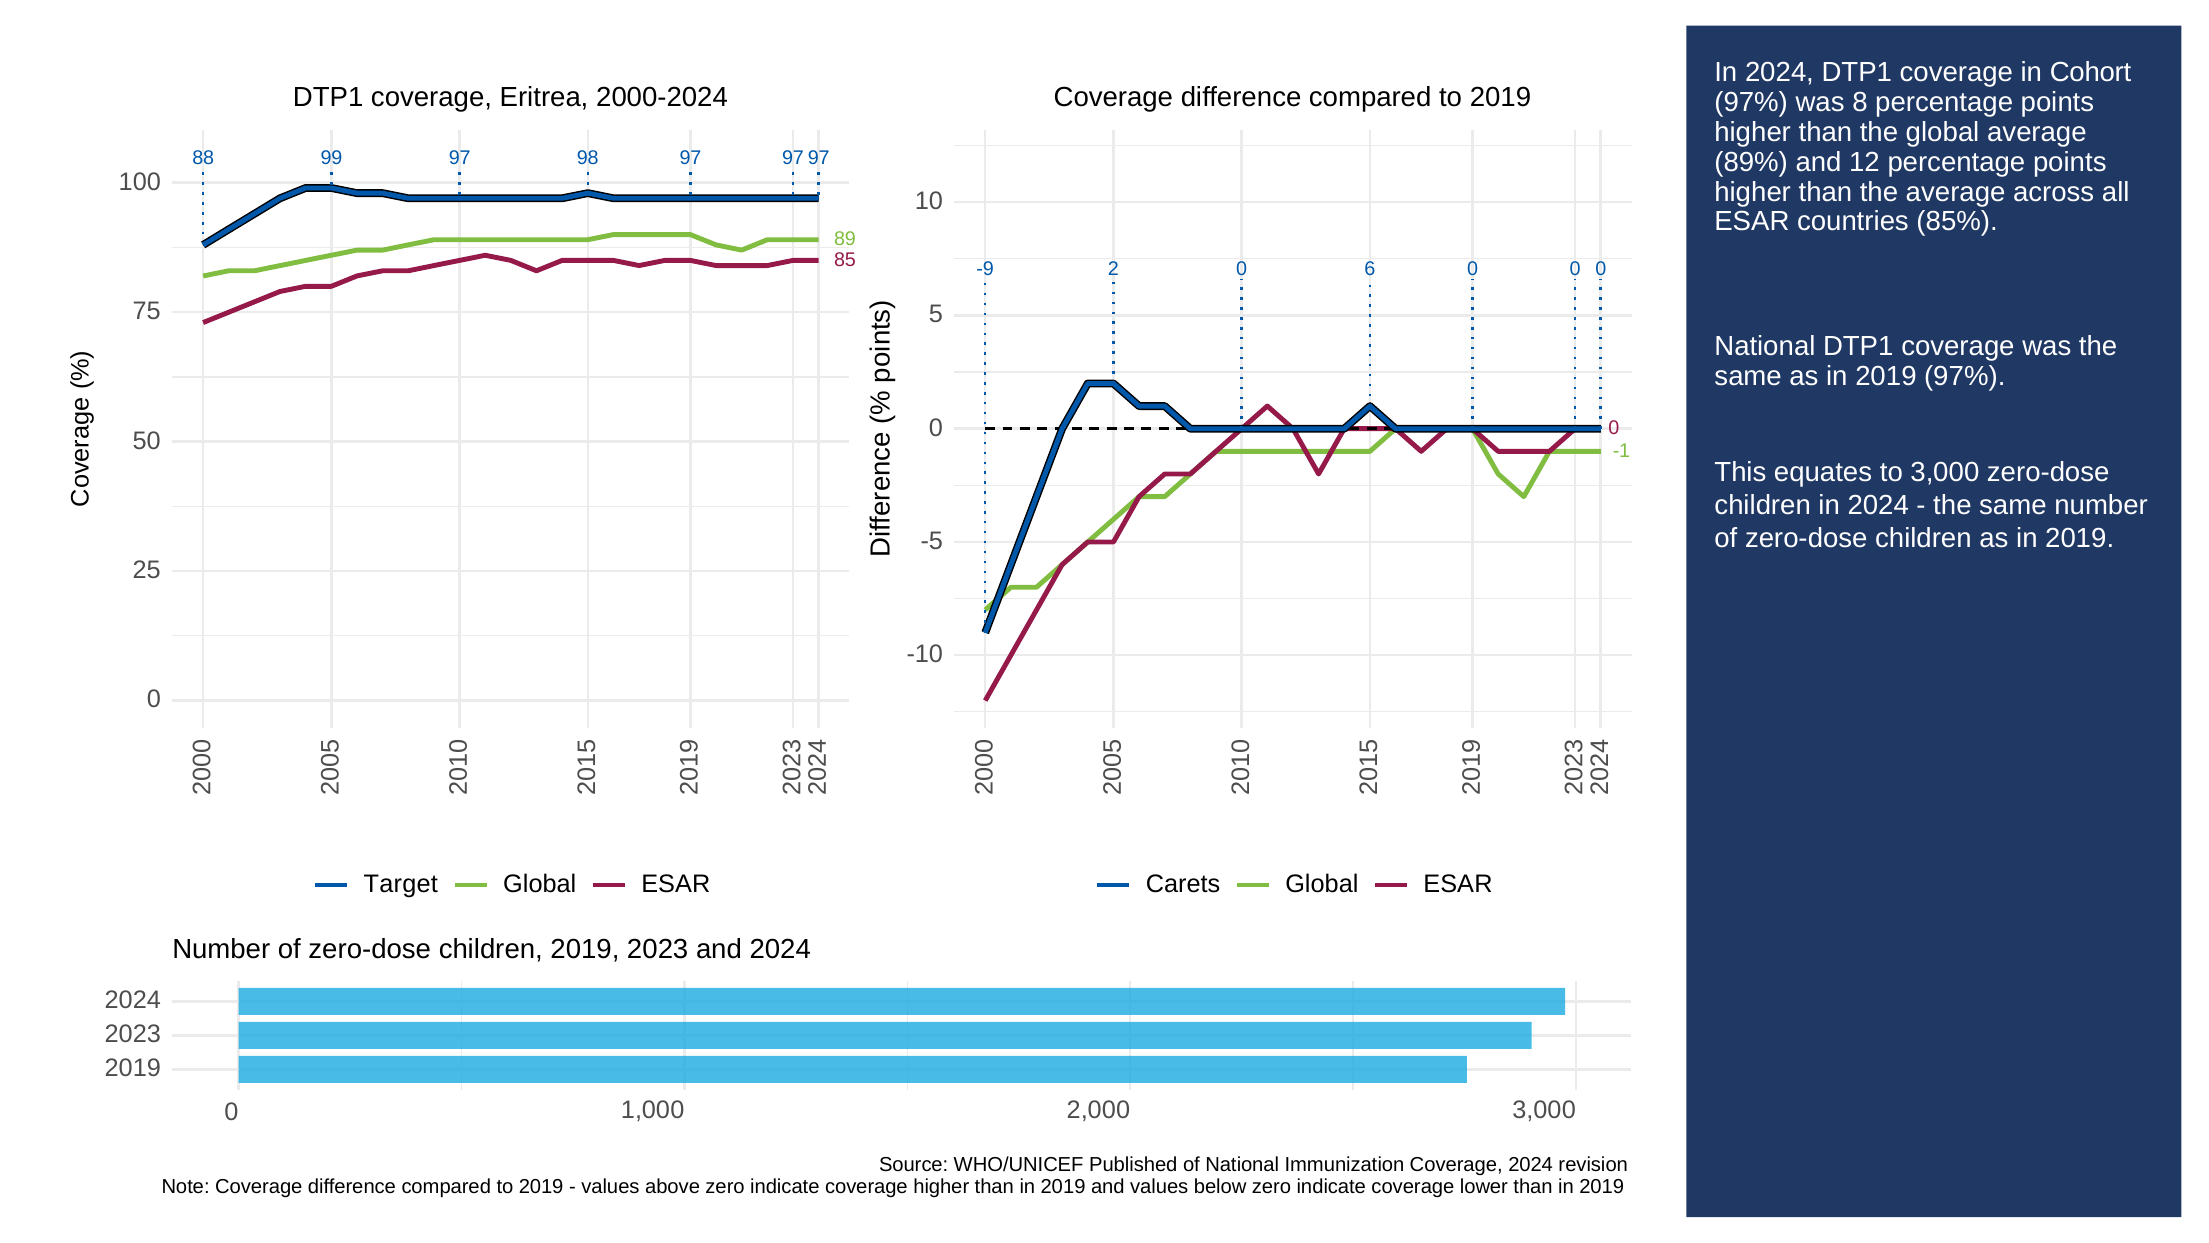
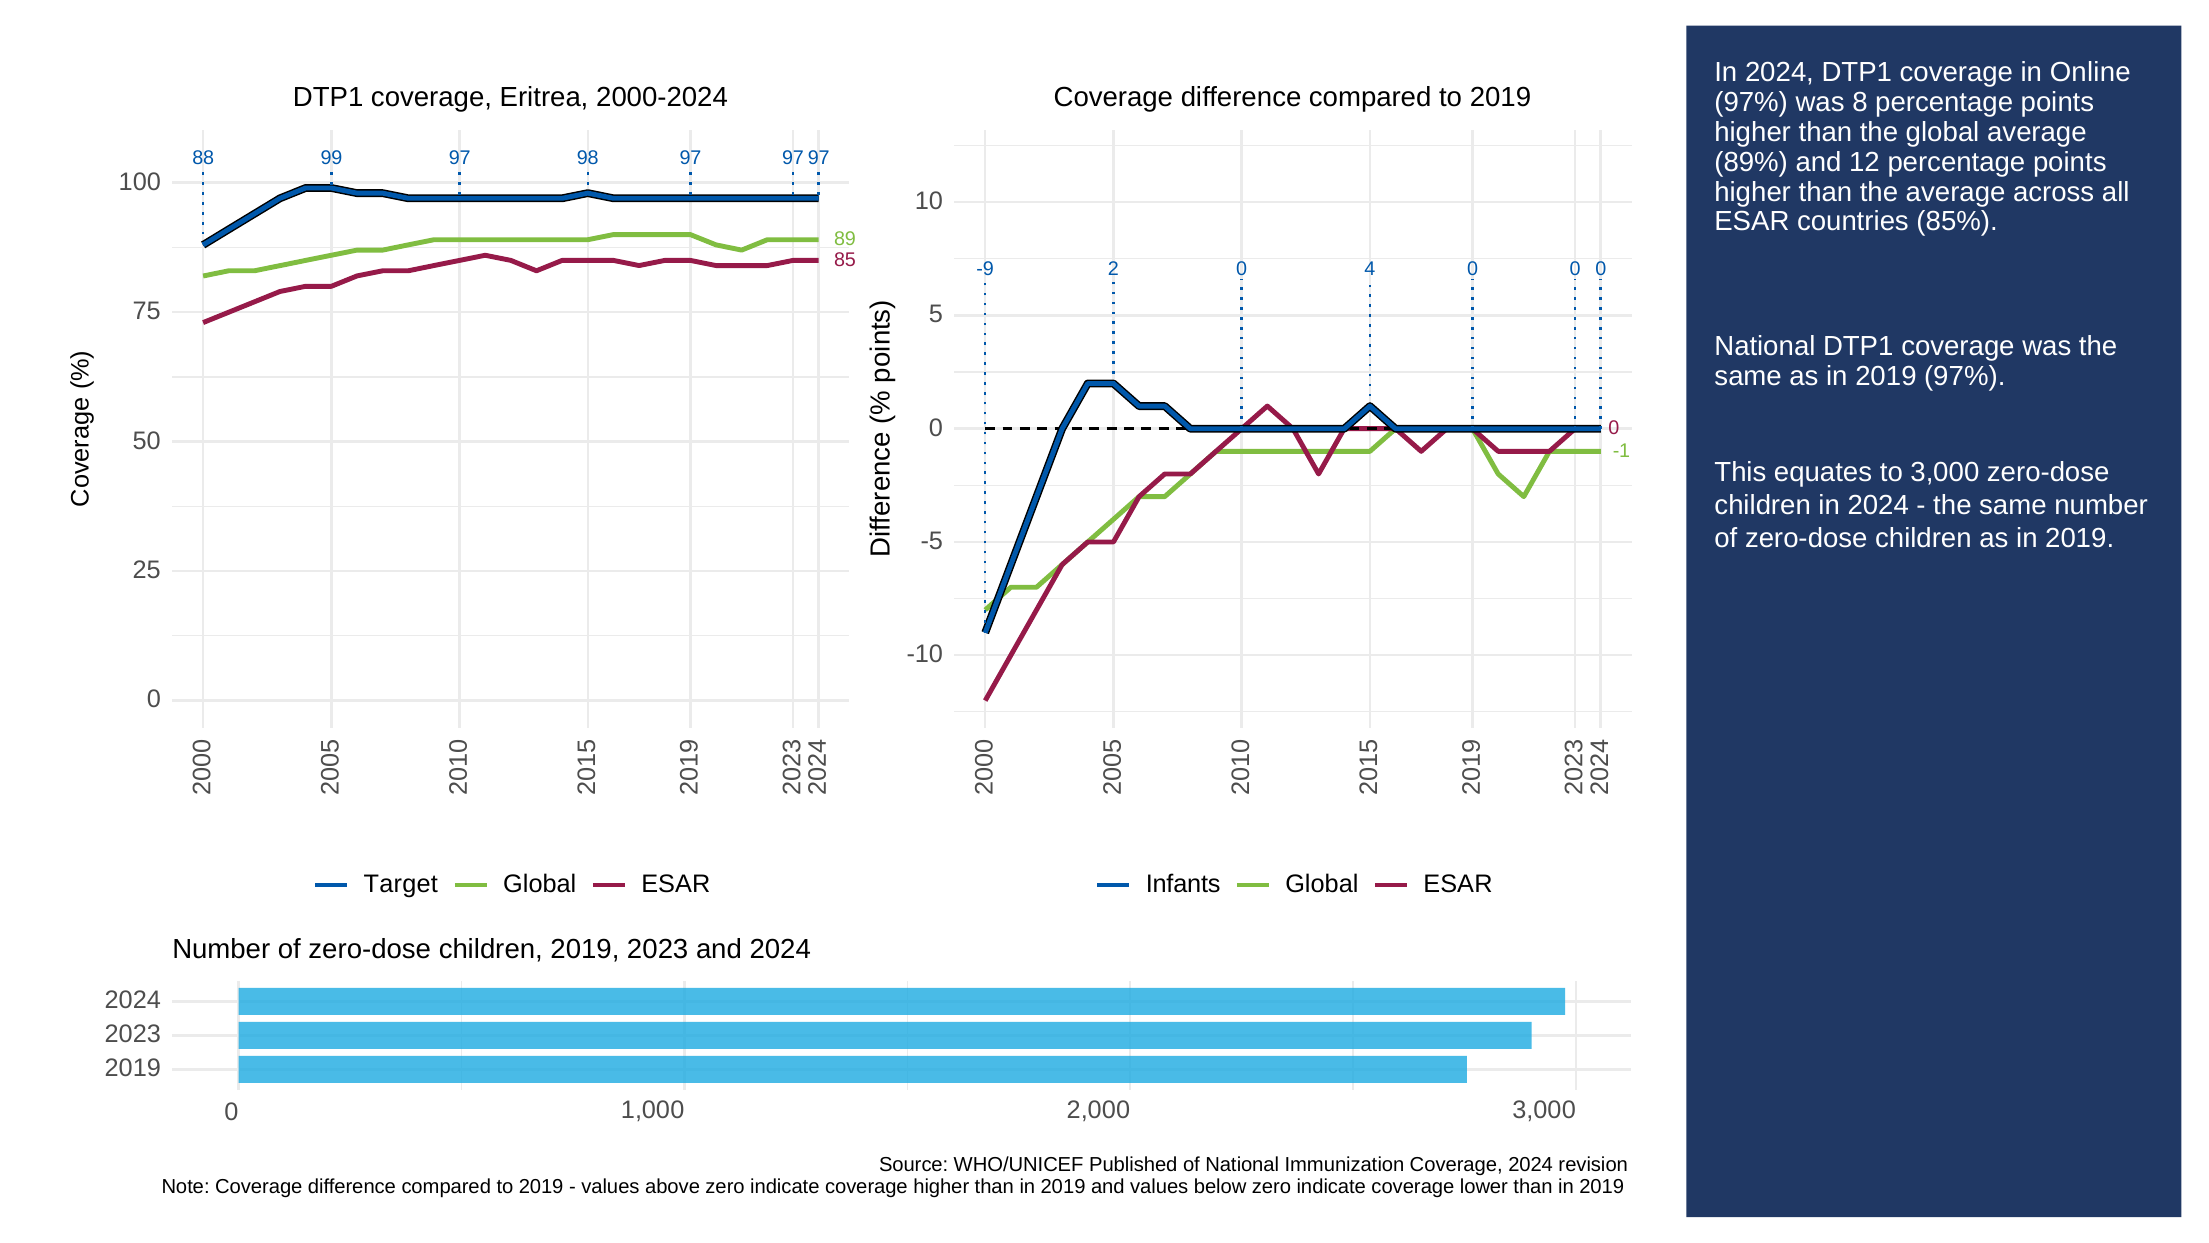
Cohort: Cohort -> Online (2090, 73)
0 6: 6 -> 4 (1370, 269)
Carets: Carets -> Infants (1183, 884)
